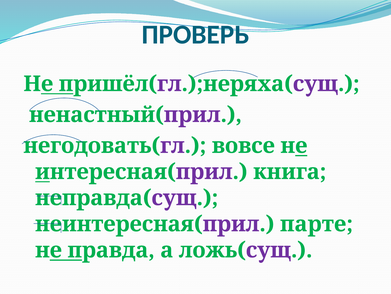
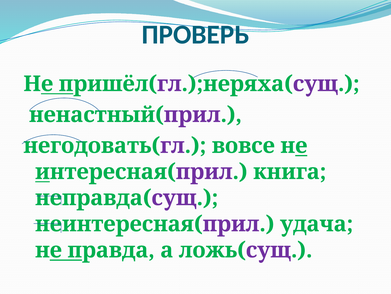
парте: парте -> удача (317, 224)
